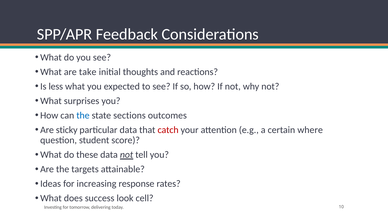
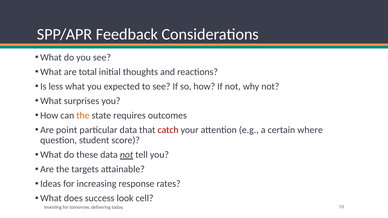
take: take -> total (88, 72)
the colour: blue -> orange (83, 115)
sections: sections -> requires (130, 115)
sticky: sticky -> point (67, 130)
